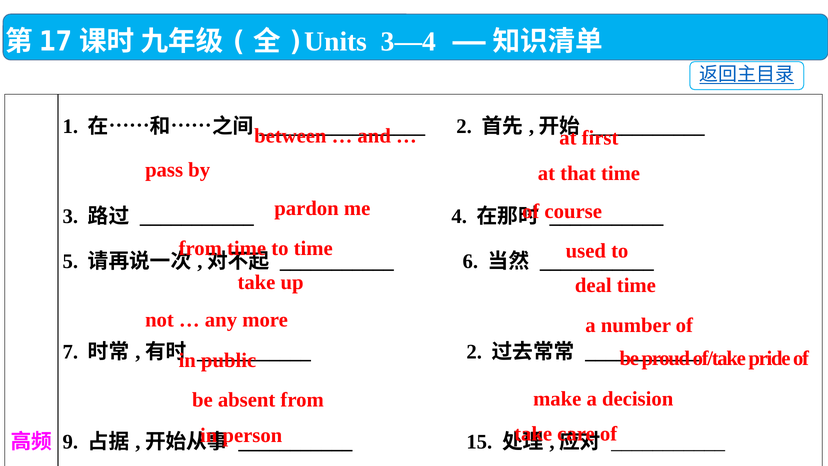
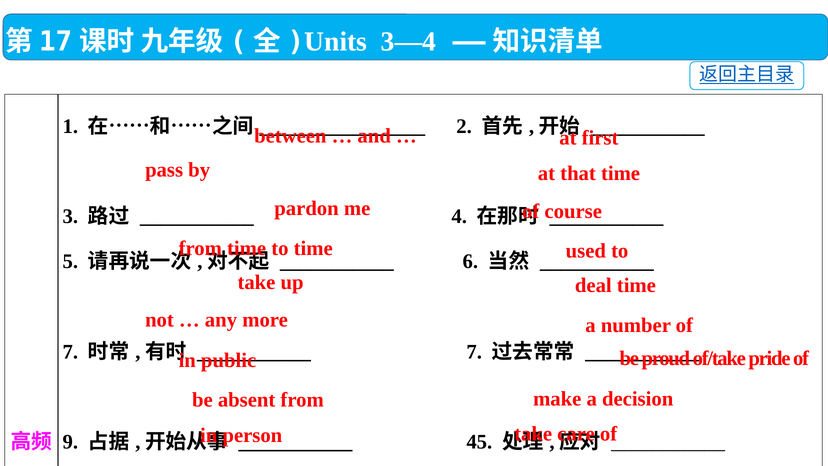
2: 2 -> 7 (474, 352)
15: 15 -> 45 (479, 442)
